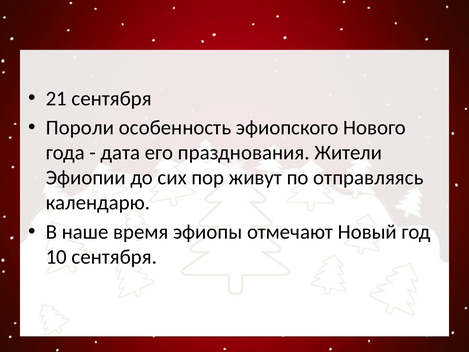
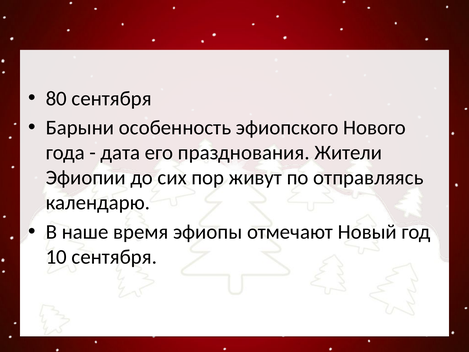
21: 21 -> 80 (56, 98)
Пороли: Пороли -> Барыни (80, 128)
